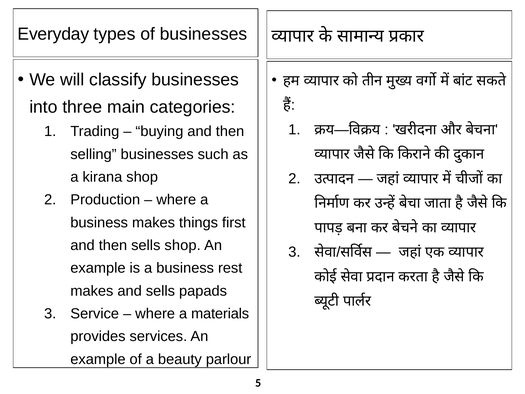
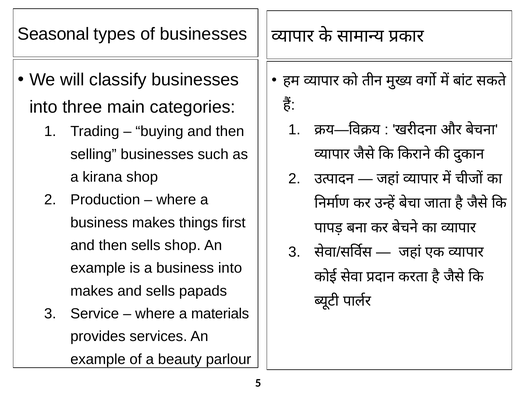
Everyday: Everyday -> Seasonal (53, 34)
business rest: rest -> into (230, 268)
